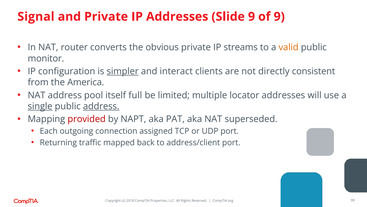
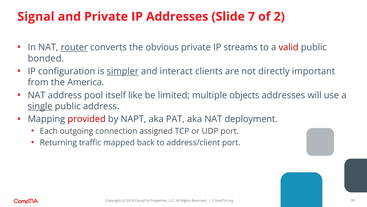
Slide 9: 9 -> 7 (252, 17)
of 9: 9 -> 2 (279, 17)
router underline: none -> present (74, 47)
valid colour: orange -> red (289, 47)
monitor: monitor -> bonded (46, 58)
consistent: consistent -> important (313, 71)
full: full -> like (135, 95)
locator: locator -> objects (244, 95)
address underline: present -> none (101, 106)
superseded: superseded -> deployment (251, 119)
